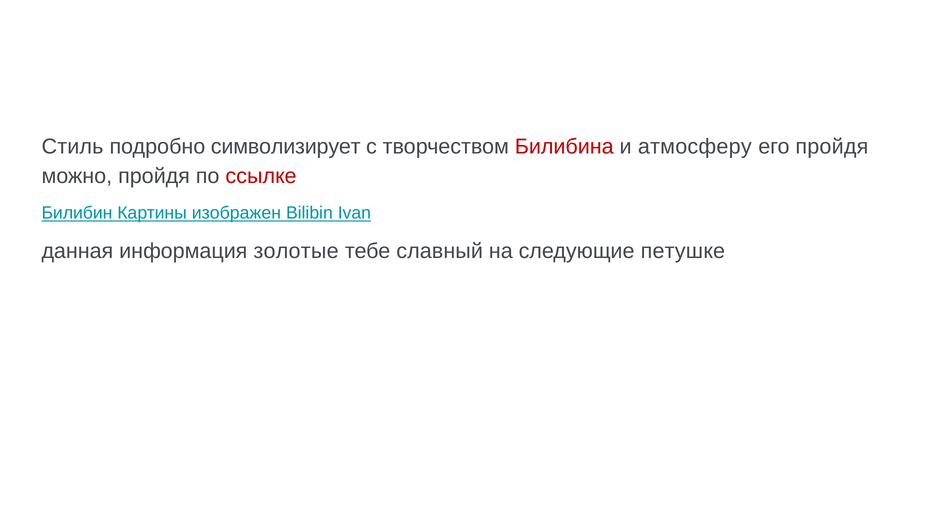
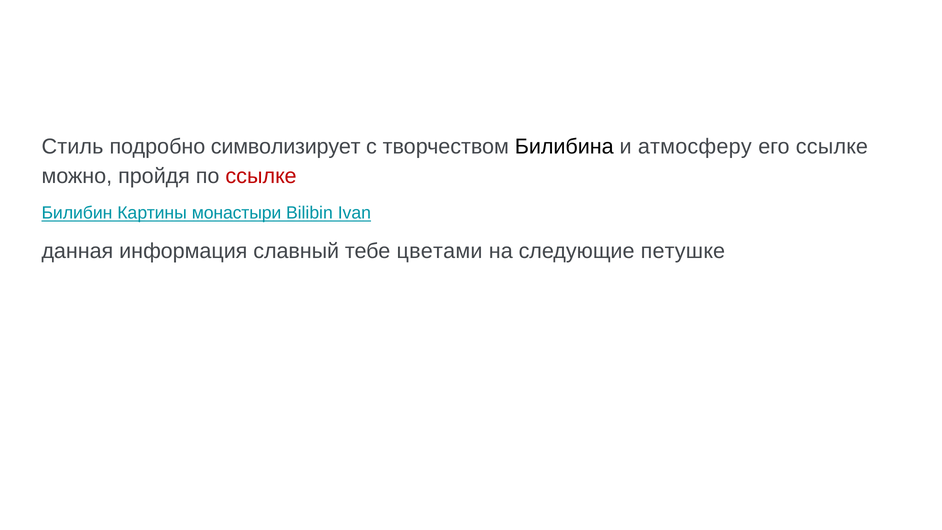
Билибина colour: red -> black (564, 146)
его пройдя: пройдя -> ссылке (832, 146)
изображен: изображен -> монастыри (237, 213)
золотые: золотые -> славный (296, 251)
славный: славный -> цветами (440, 251)
